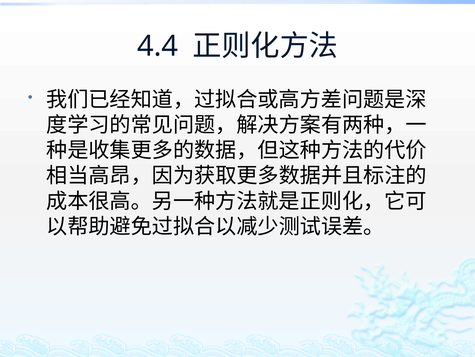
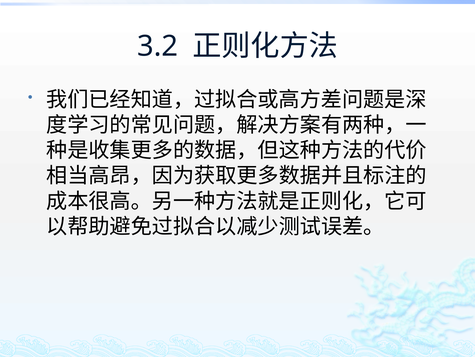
4.4: 4.4 -> 3.2 (158, 46)
